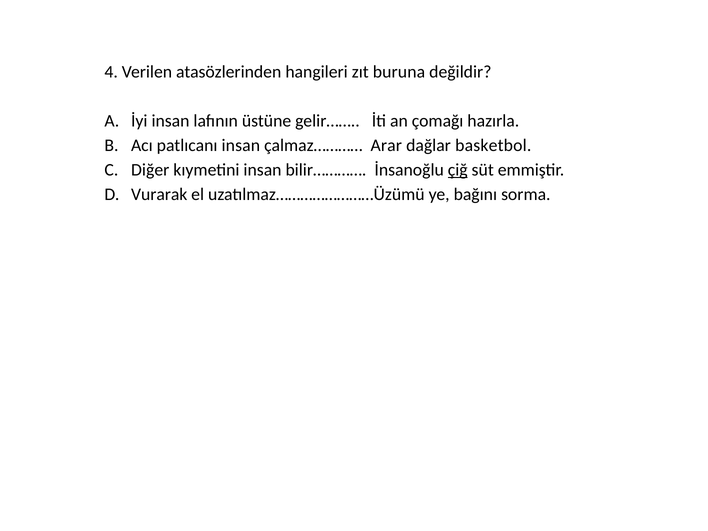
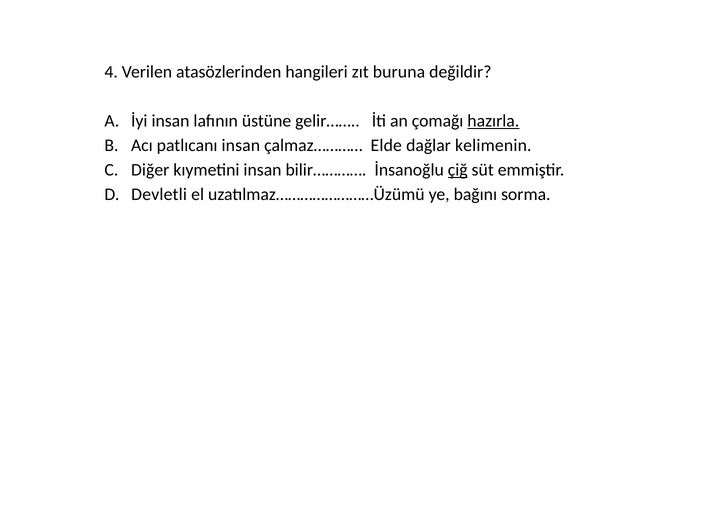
hazırla underline: none -> present (493, 121)
Arar: Arar -> Elde (386, 145)
basketbol: basketbol -> kelimenin (493, 145)
Vurarak: Vurarak -> Devletli (159, 194)
